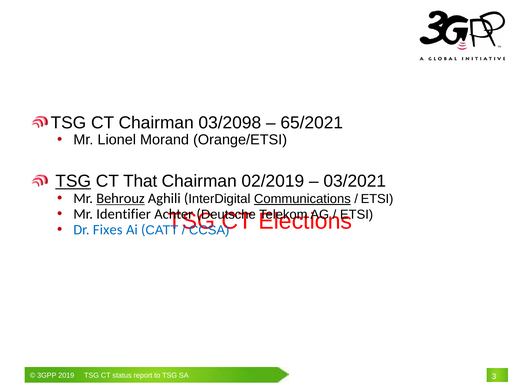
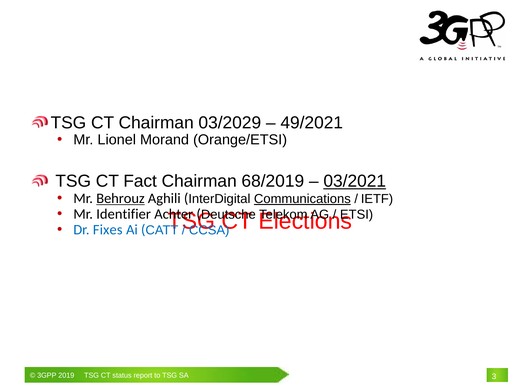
03/2098: 03/2098 -> 03/2029 (230, 123)
65/2021: 65/2021 -> 49/2021 (312, 123)
TSG underline: present -> none (73, 181)
That: That -> Fact (140, 181)
02/2019: 02/2019 -> 68/2019 (273, 181)
03/2021 underline: none -> present (355, 181)
ETSI: ETSI -> IETF (377, 199)
